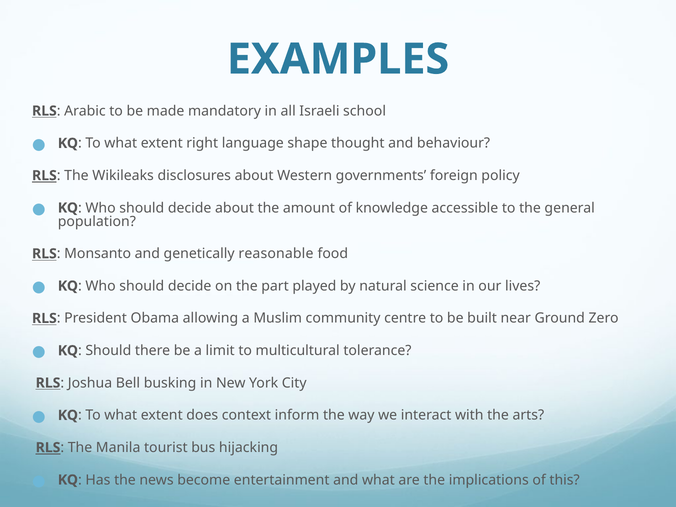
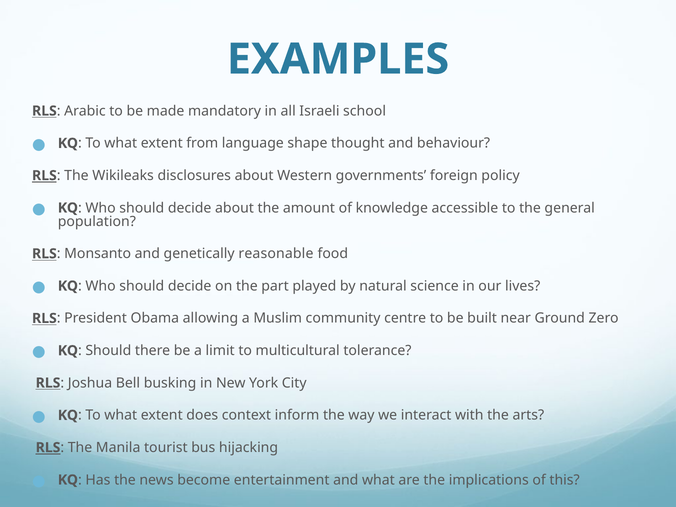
right: right -> from (202, 143)
